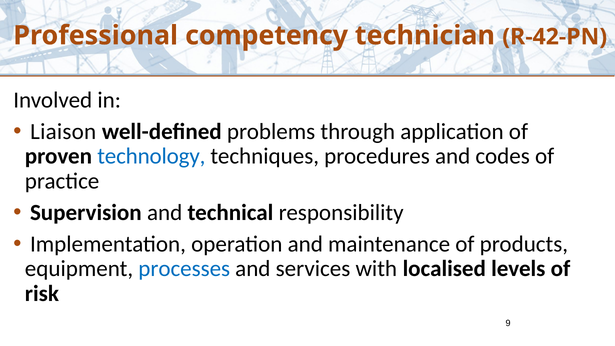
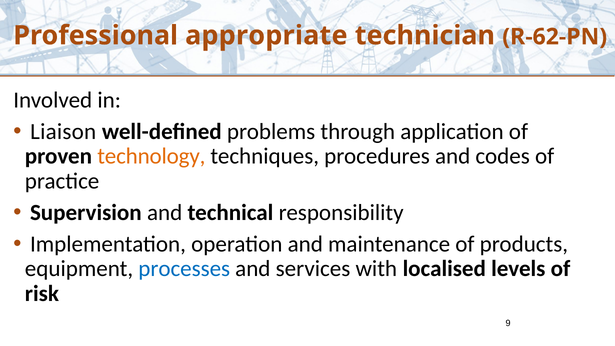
competency: competency -> appropriate (266, 35)
R-42-PN: R-42-PN -> R-62-PN (555, 37)
technology colour: blue -> orange (151, 156)
